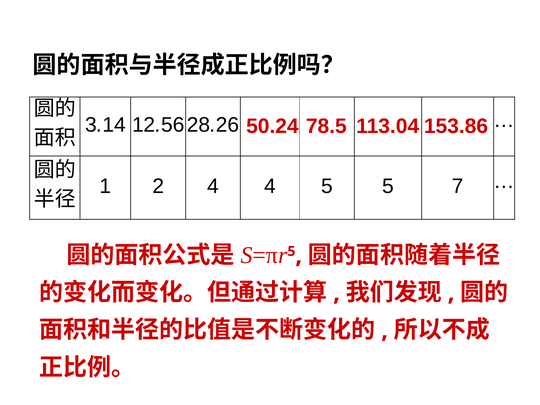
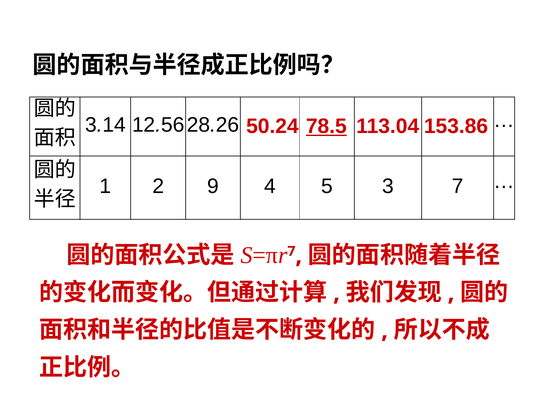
78.5 underline: none -> present (326, 126)
2 4: 4 -> 9 (213, 186)
5 5: 5 -> 3 (388, 186)
5: 5 -> 7 (291, 251)
